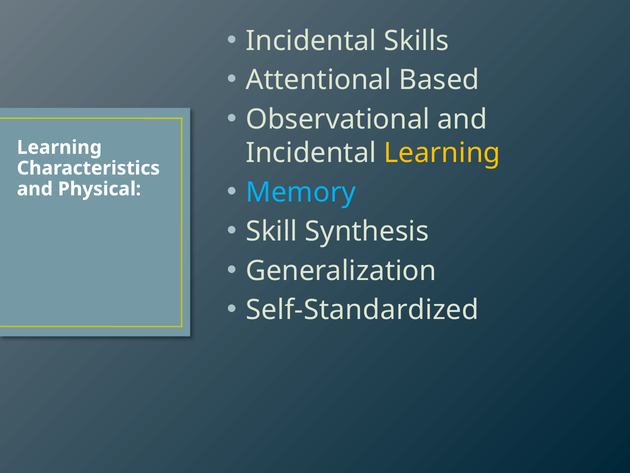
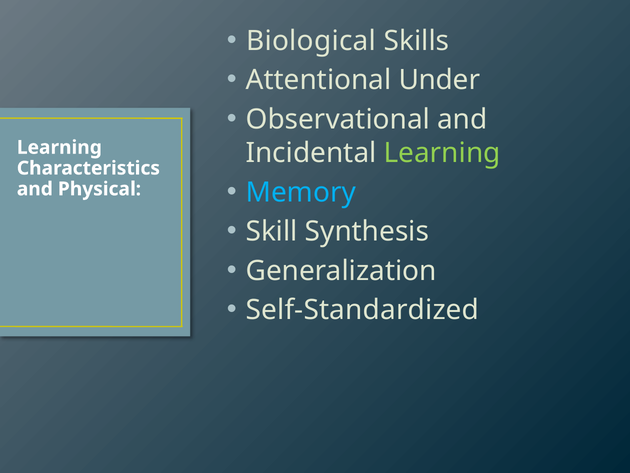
Incidental: Incidental -> Biological (311, 41)
Based: Based -> Under (439, 80)
Learning colour: yellow -> light green (442, 153)
